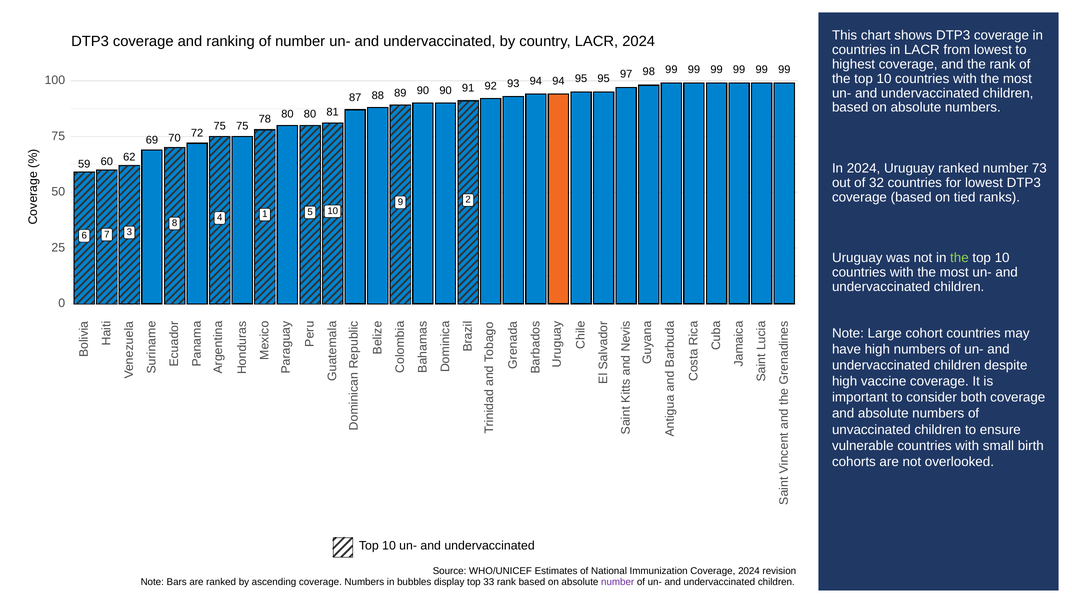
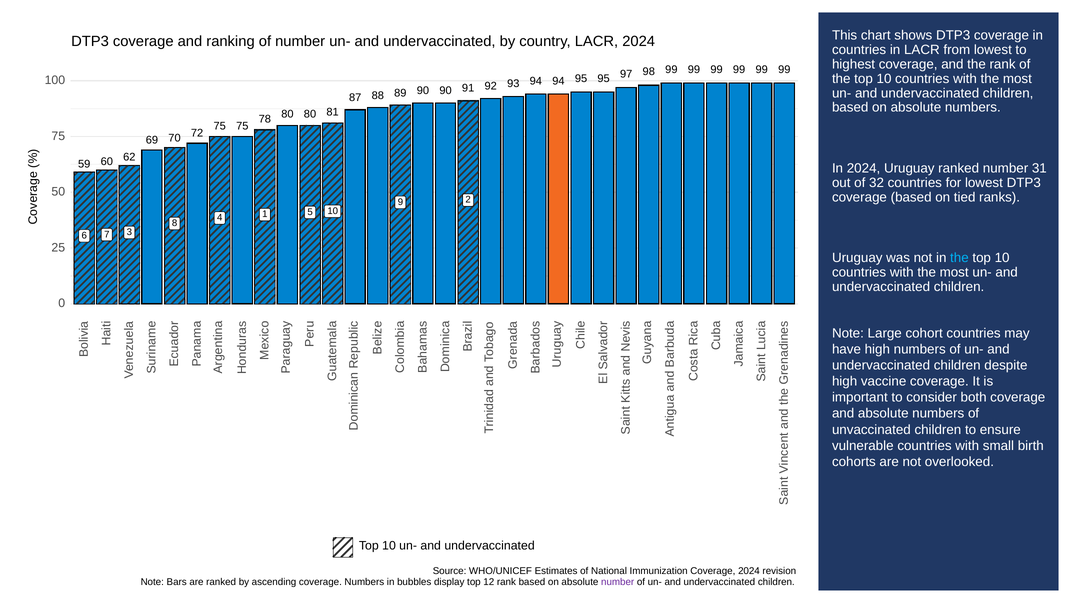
73: 73 -> 31 (1039, 168)
the colour: light green -> light blue (959, 258)
33: 33 -> 12 (489, 582)
